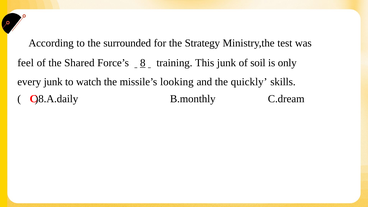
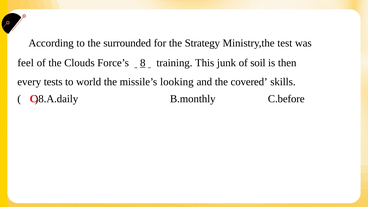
Shared: Shared -> Clouds (79, 63)
only: only -> then (287, 63)
every junk: junk -> tests (53, 82)
watch: watch -> world (89, 82)
quickly: quickly -> covered (249, 82)
C.dream: C.dream -> C.before (286, 99)
